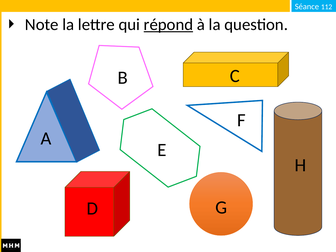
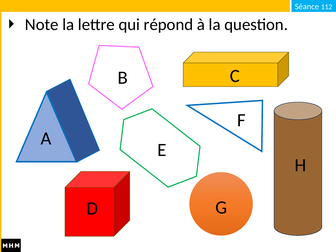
répond underline: present -> none (168, 24)
